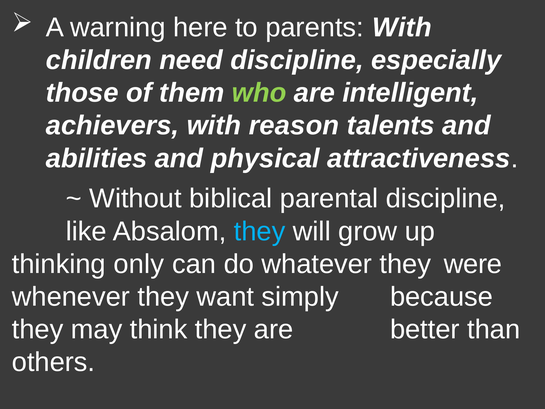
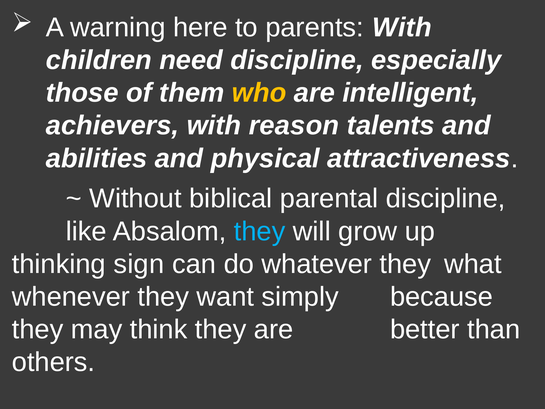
who colour: light green -> yellow (259, 93)
only: only -> sign (139, 264)
were: were -> what (473, 264)
